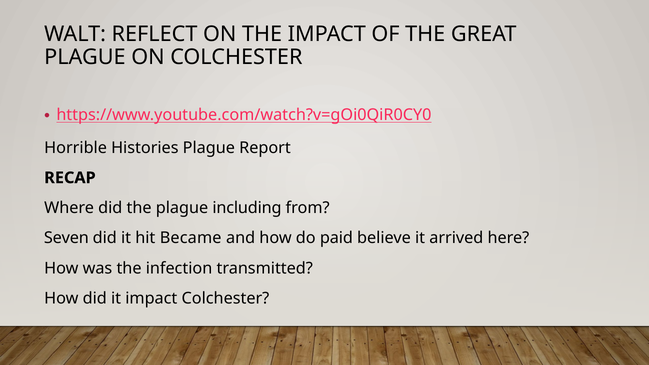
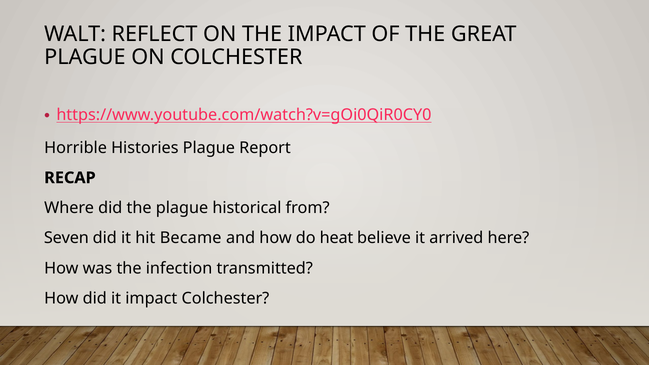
including: including -> historical (247, 208)
paid: paid -> heat (336, 238)
